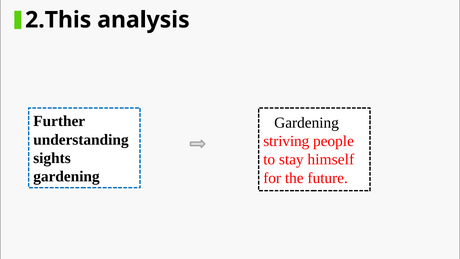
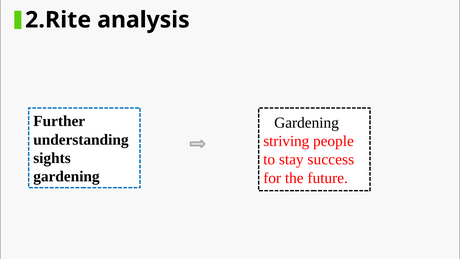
2.This: 2.This -> 2.Rite (58, 20)
himself: himself -> success (331, 159)
